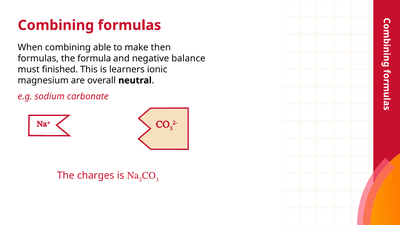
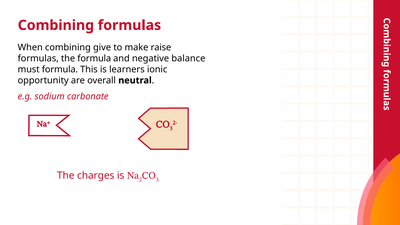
able: able -> give (102, 47)
then: then -> raise (161, 47)
must finished: finished -> formula (60, 69)
magnesium: magnesium -> opportunity (43, 80)
